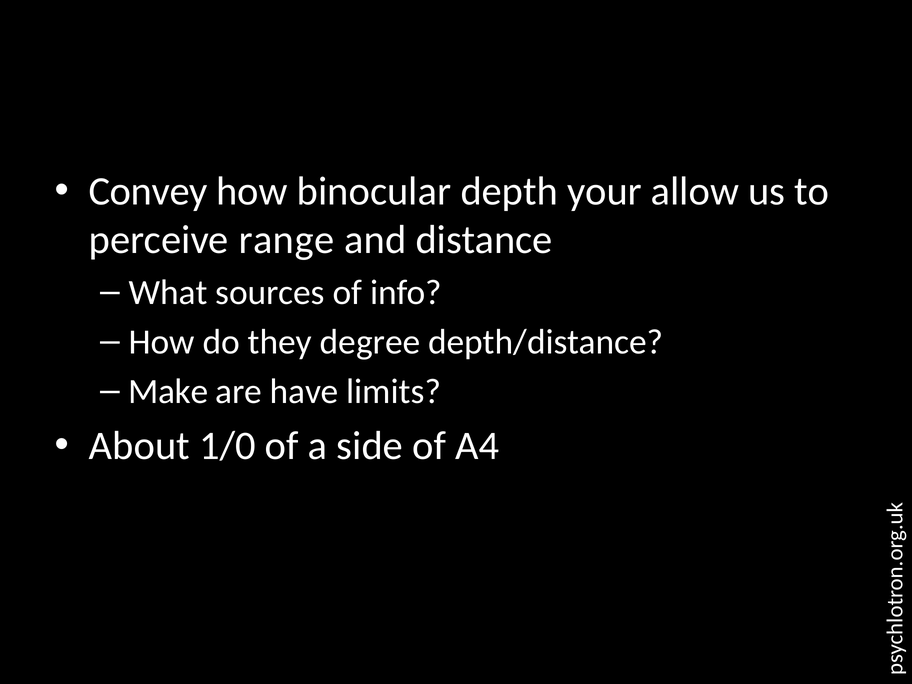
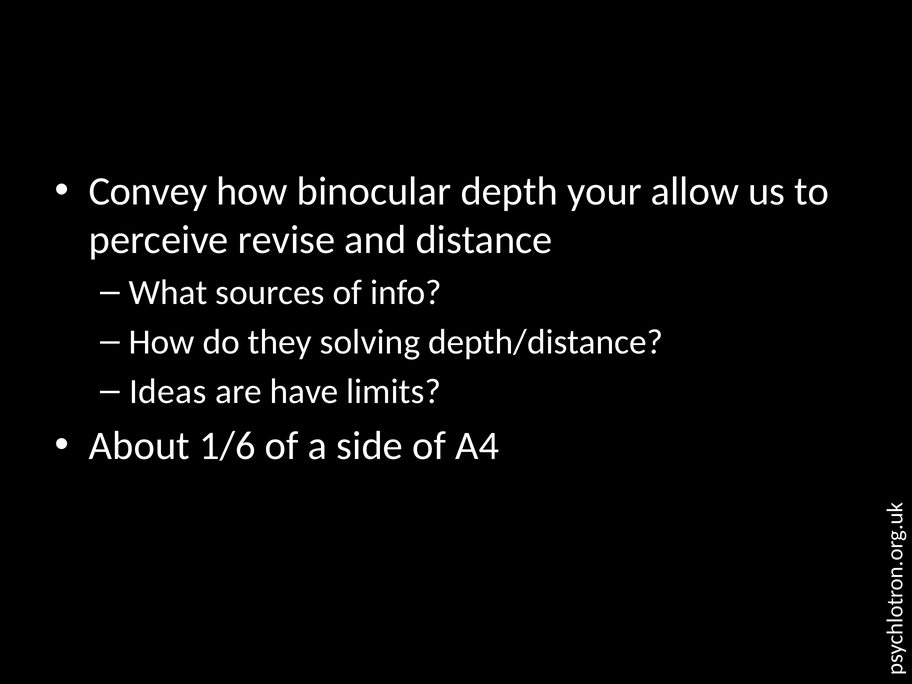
range: range -> revise (287, 240)
degree: degree -> solving (370, 342)
Make: Make -> Ideas (168, 392)
1/0: 1/0 -> 1/6 (227, 446)
